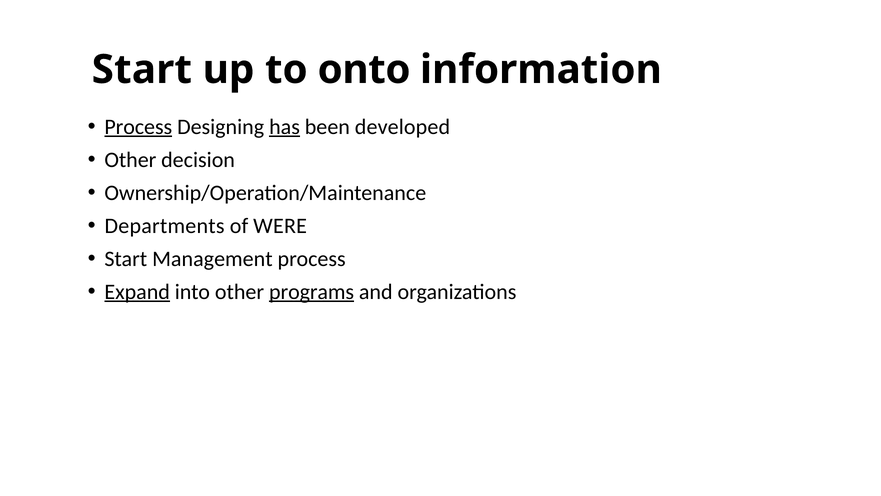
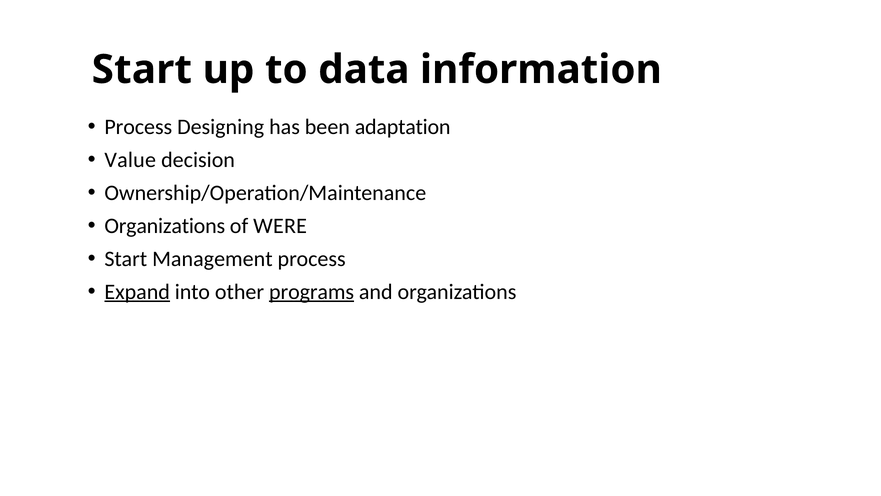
onto: onto -> data (364, 70)
Process underline: present -> none (138, 127)
has underline: present -> none (285, 127)
developed: developed -> adaptation (403, 127)
Other: Other -> Value (130, 160)
Departments: Departments -> Organizations (165, 226)
